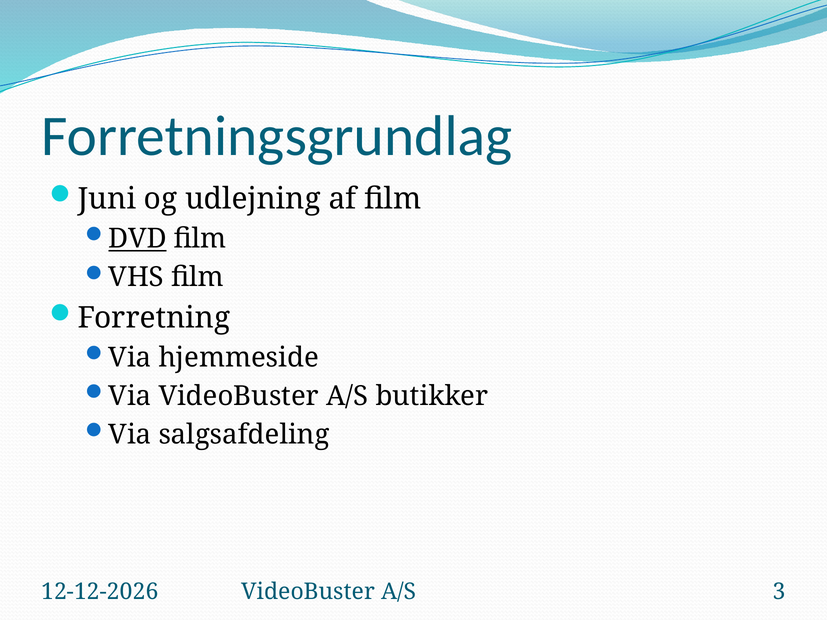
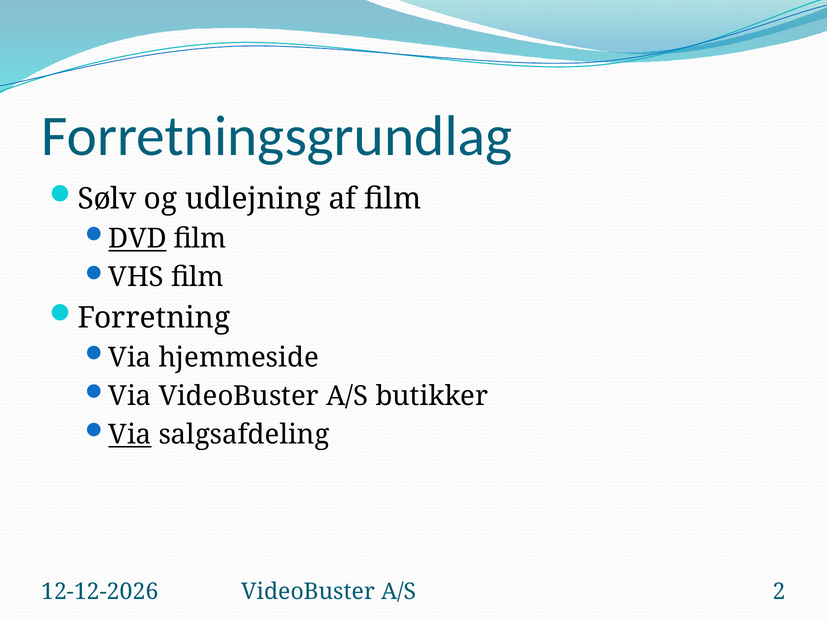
Juni: Juni -> Sølv (107, 199)
Via underline: none -> present (130, 435)
3: 3 -> 2 (779, 592)
